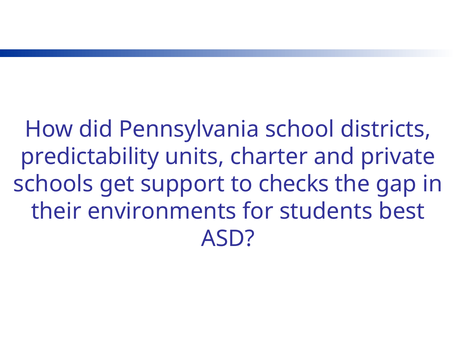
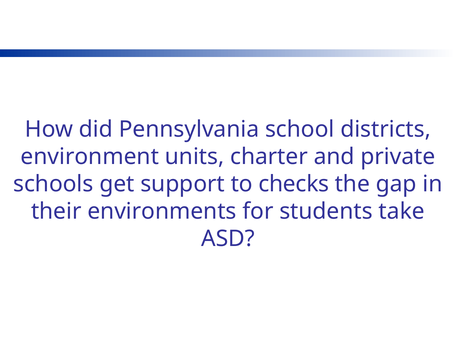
predictability: predictability -> environment (90, 157)
best: best -> take (402, 211)
